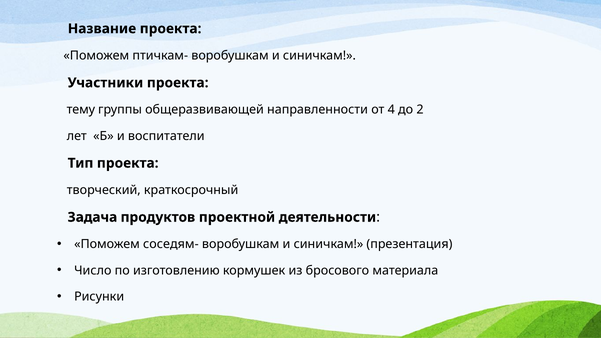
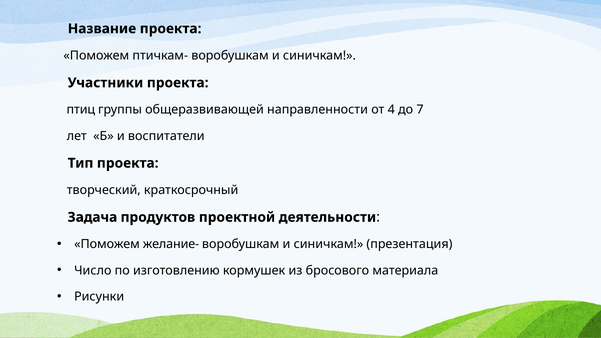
тему: тему -> птиц (81, 110)
2: 2 -> 7 (420, 110)
соседям-: соседям- -> желание- (171, 244)
